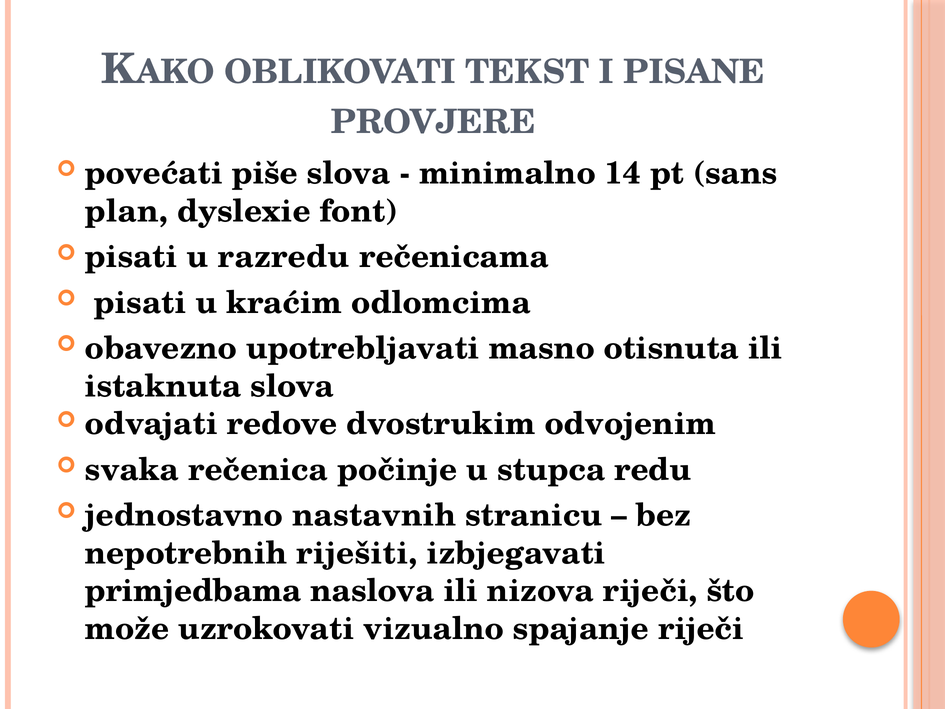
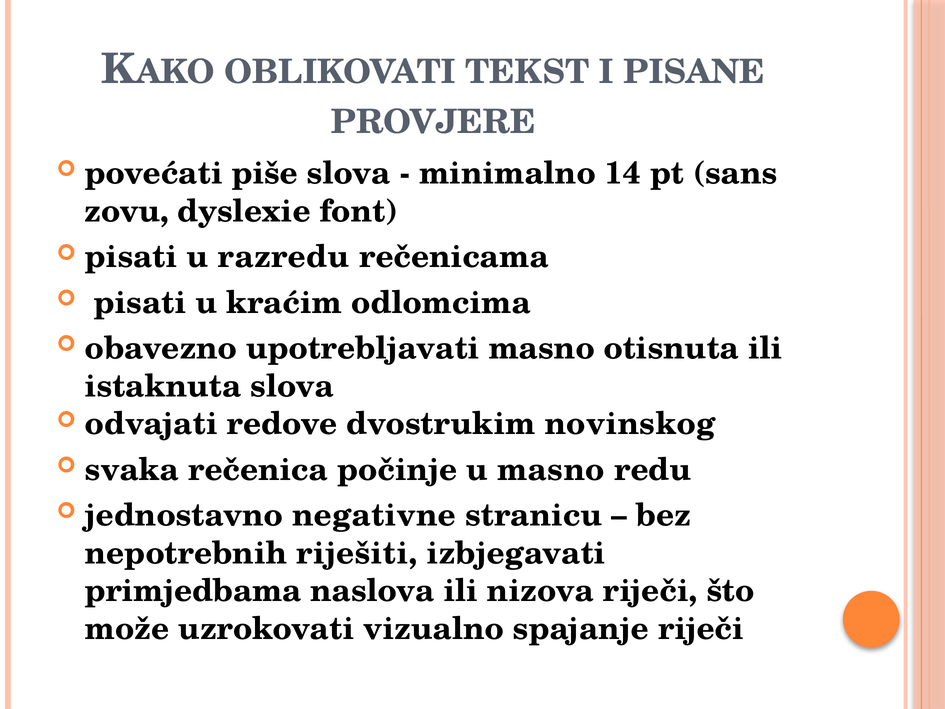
plan: plan -> zovu (127, 211)
odvojenim: odvojenim -> novinskog (630, 424)
u stupca: stupca -> masno (551, 470)
nastavnih: nastavnih -> negativne (374, 515)
